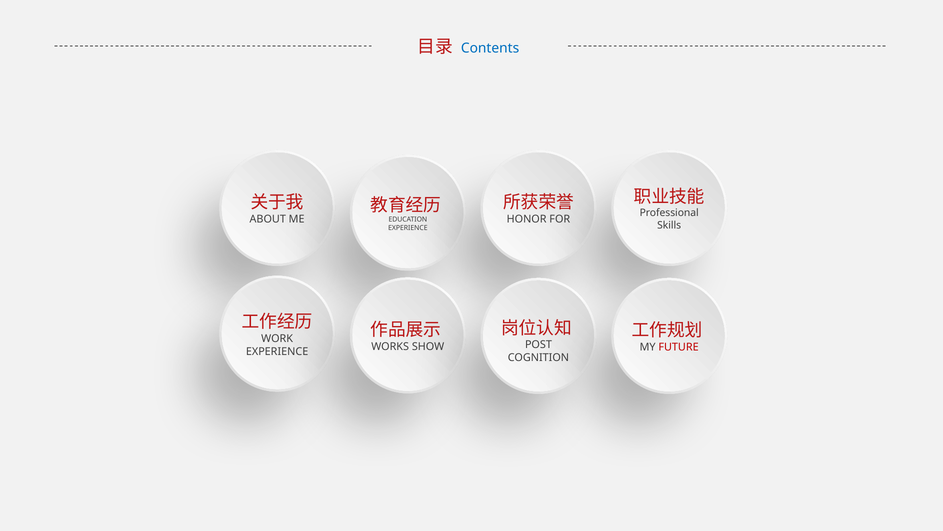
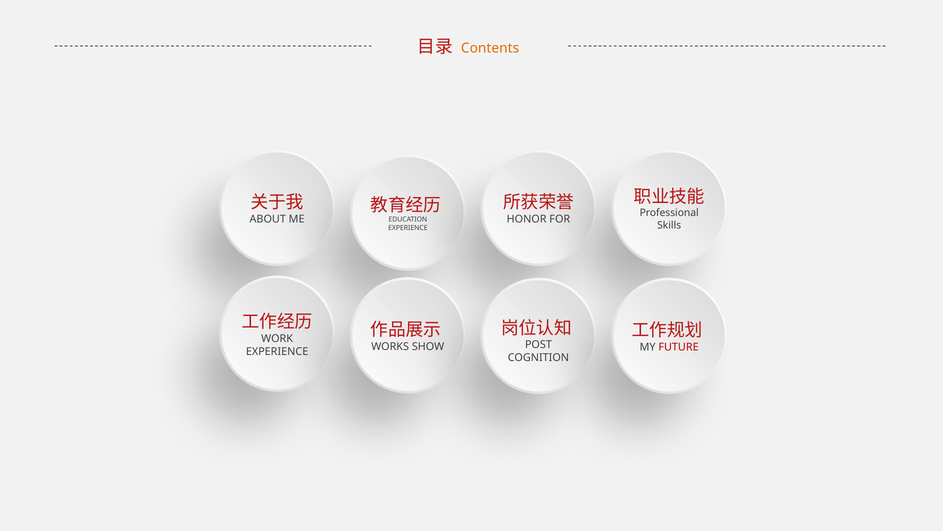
Contents colour: blue -> orange (490, 48)
